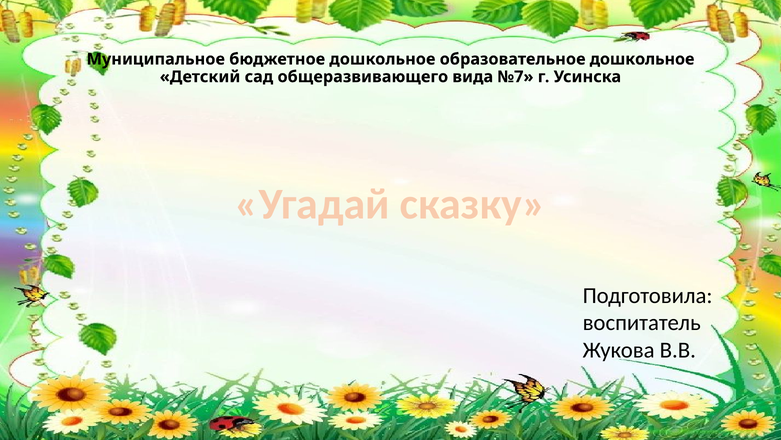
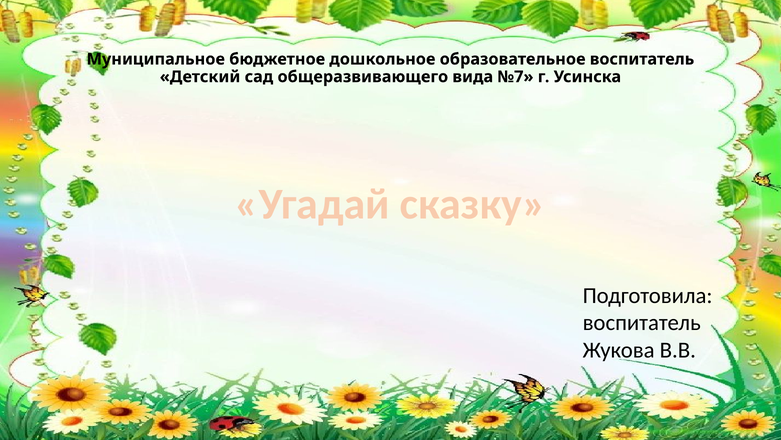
образовательное дошкольное: дошкольное -> воспитатель (642, 59)
